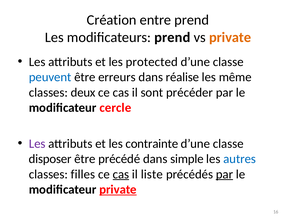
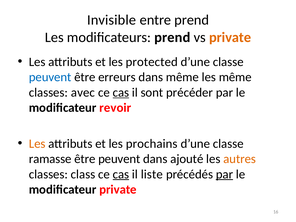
Création: Création -> Invisible (112, 20)
dans réalise: réalise -> même (182, 77)
deux: deux -> avec (83, 92)
cas underline: none -> present (121, 92)
cercle: cercle -> revoir (115, 108)
Les colour: purple -> orange (37, 144)
contrainte: contrainte -> prochains (152, 144)
disposer: disposer -> ramasse (50, 159)
être précédé: précédé -> peuvent (119, 159)
simple: simple -> ajouté (187, 159)
autres colour: blue -> orange (240, 159)
filles: filles -> class (83, 174)
private underline: present -> none (118, 189)
